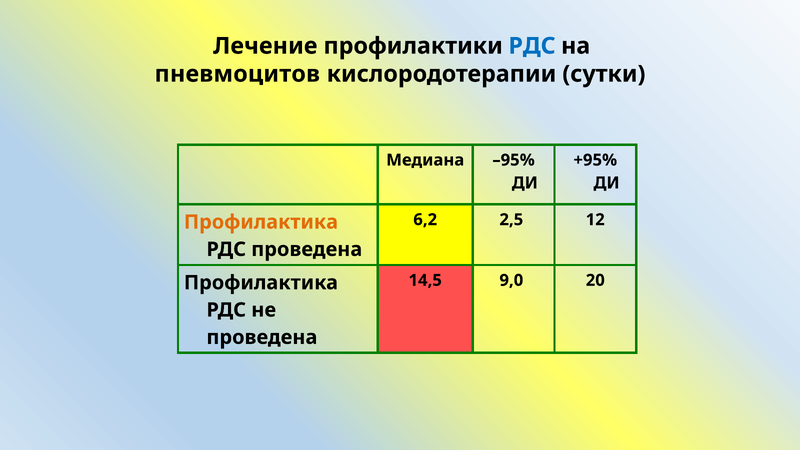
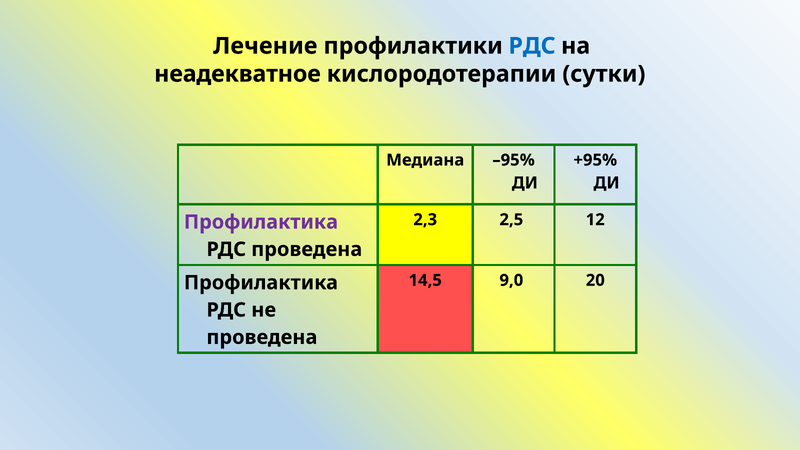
пневмоцитов: пневмоцитов -> неадекватное (237, 74)
6,2: 6,2 -> 2,3 (425, 220)
Профилактика colour: orange -> purple (261, 222)
